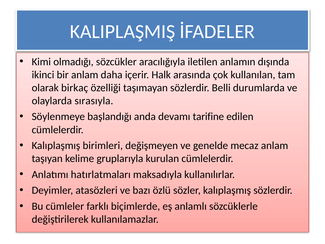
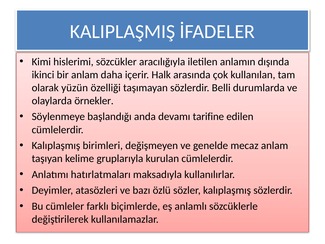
olmadığı: olmadığı -> hislerimi (73, 62)
birkaç: birkaç -> yüzün (75, 88)
sırasıyla: sırasıyla -> örnekler (94, 101)
